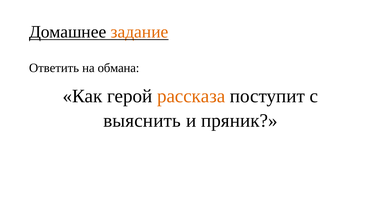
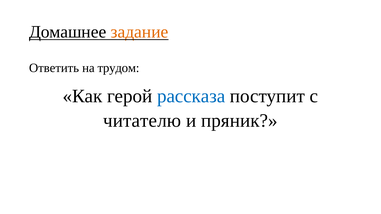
обмана: обмана -> трудом (118, 68)
рассказа colour: orange -> blue (191, 96)
выяснить: выяснить -> читателю (142, 121)
